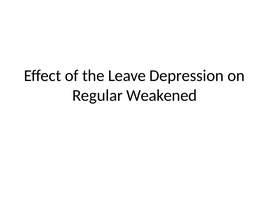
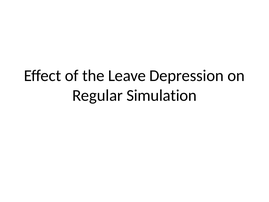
Weakened: Weakened -> Simulation (162, 95)
